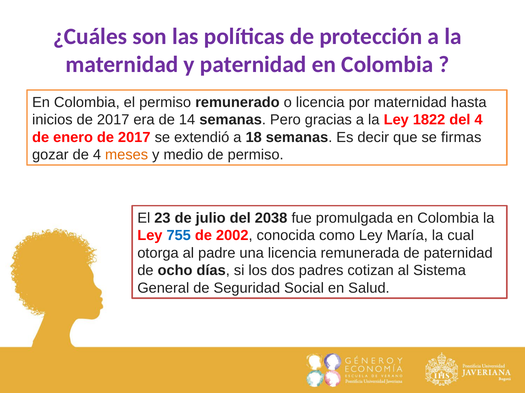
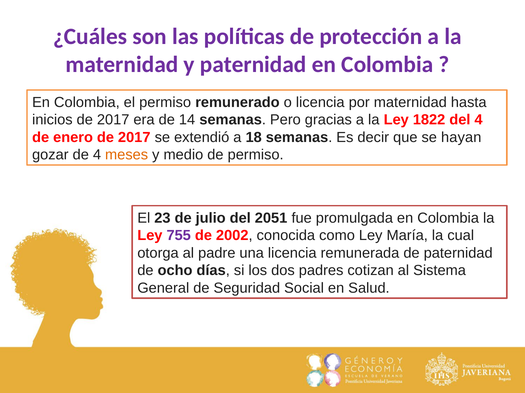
firmas: firmas -> hayan (461, 138)
2038: 2038 -> 2051 (271, 218)
755 colour: blue -> purple (179, 236)
